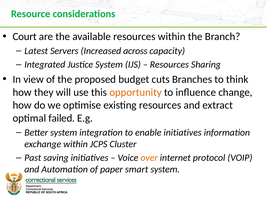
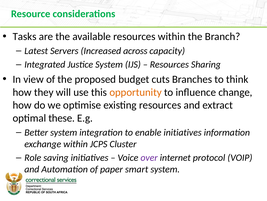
Court: Court -> Tasks (25, 36)
failed: failed -> these (62, 118)
Past: Past -> Role (33, 157)
over colour: orange -> purple (149, 157)
